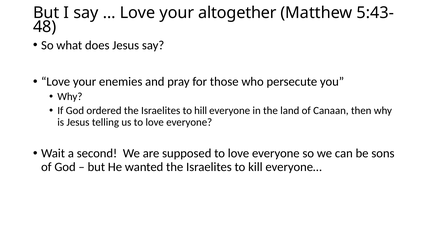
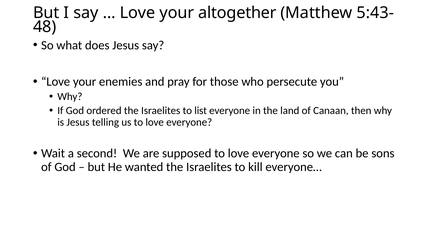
hill: hill -> list (201, 110)
